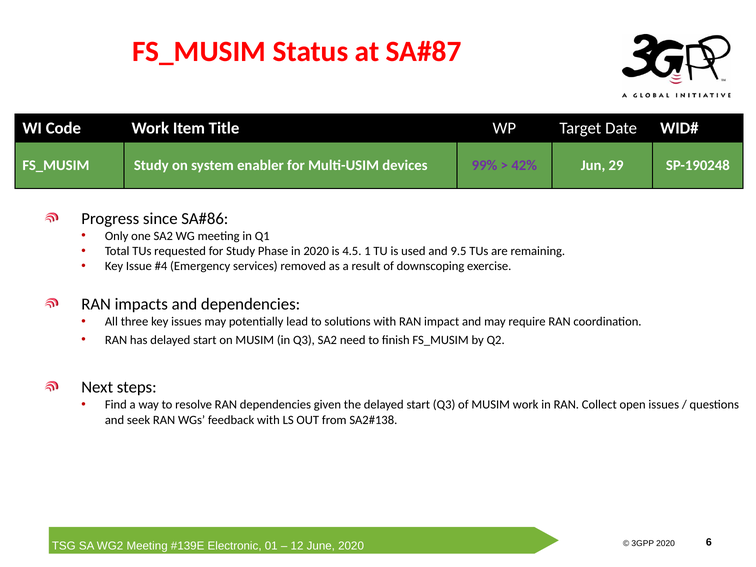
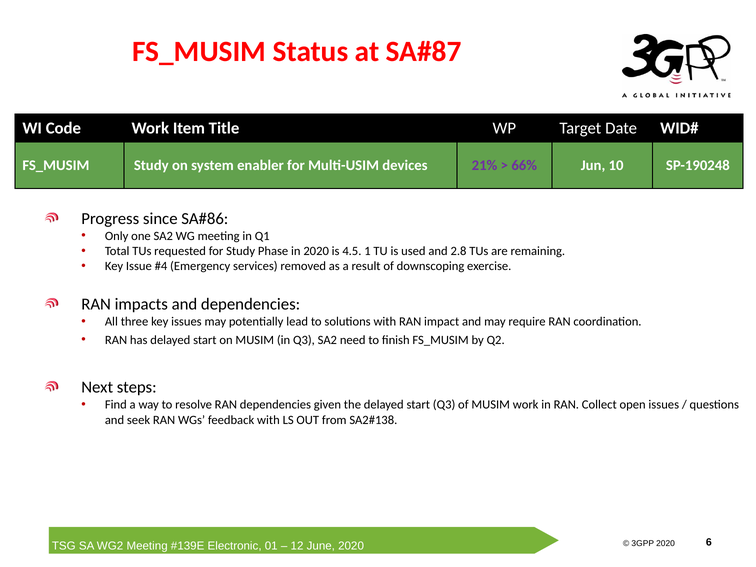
99%: 99% -> 21% (485, 165)
42%: 42% -> 66% (524, 165)
29: 29 -> 10 (616, 165)
9.5: 9.5 -> 2.8 (458, 251)
